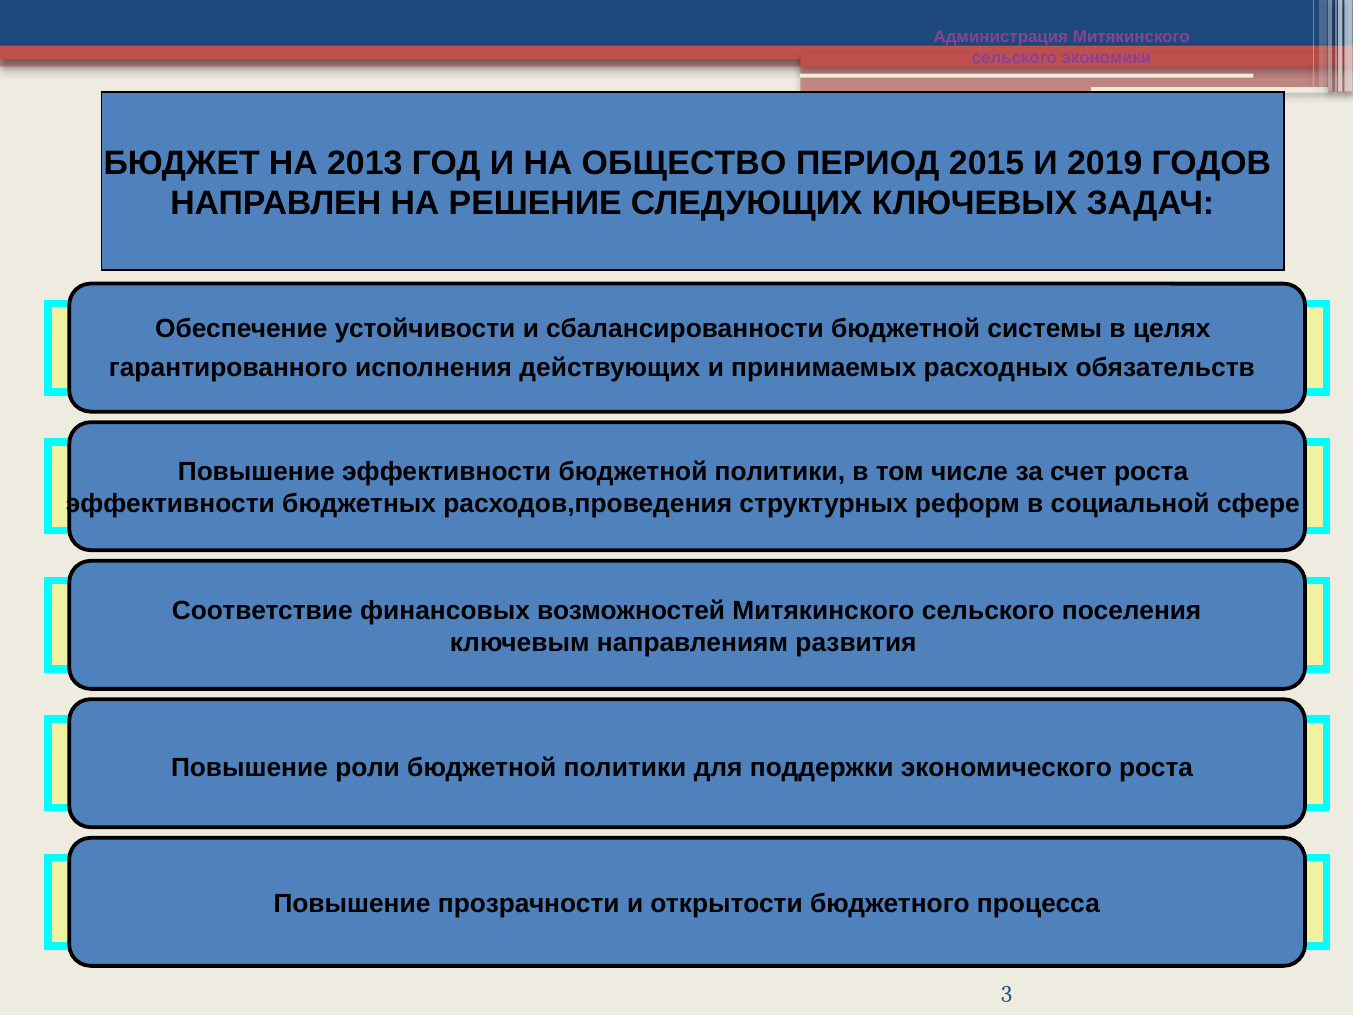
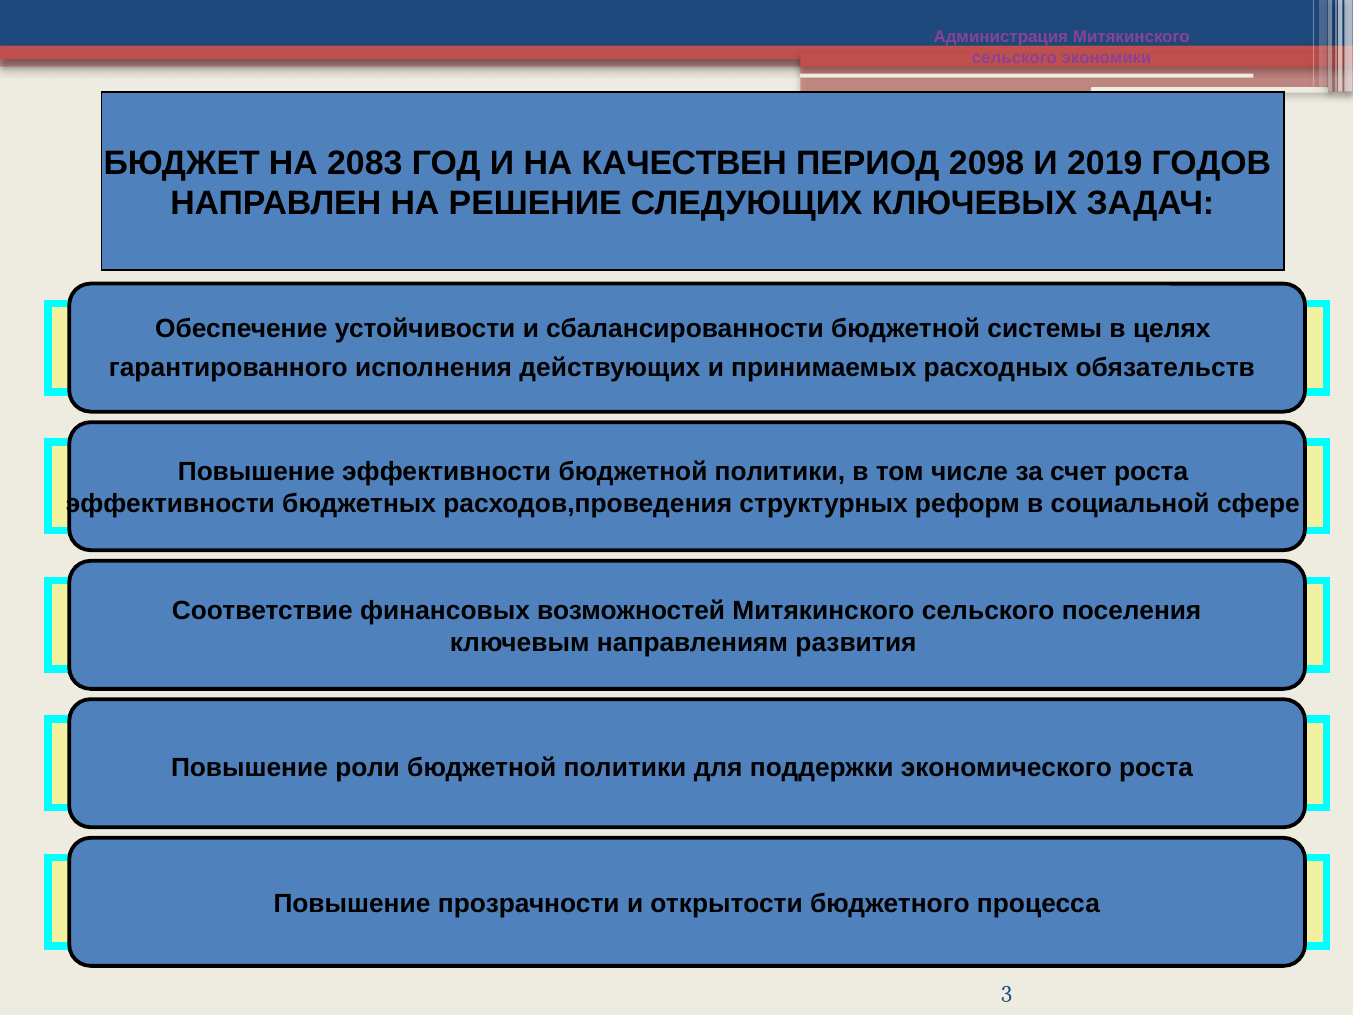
2013: 2013 -> 2083 (365, 163)
ОБЩЕСТВО: ОБЩЕСТВО -> КАЧЕСТВЕН (684, 163)
2015: 2015 -> 2098 (987, 163)
